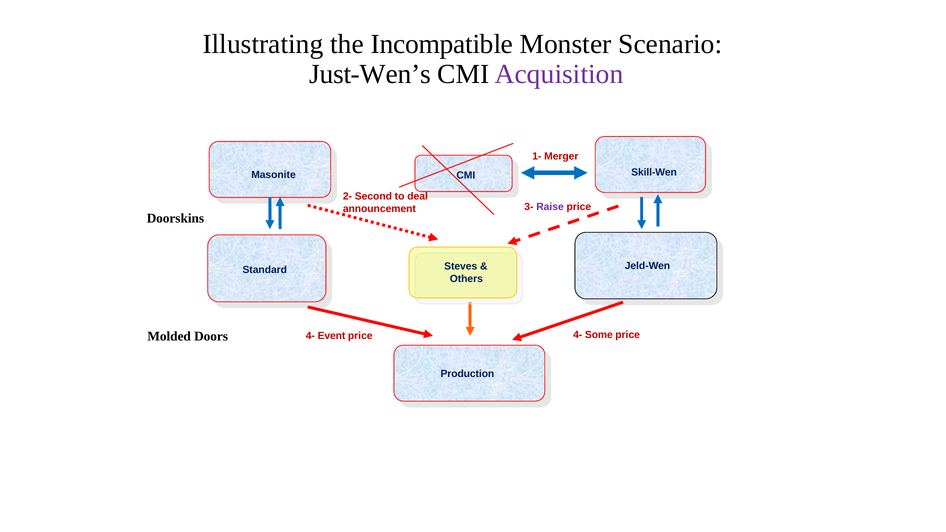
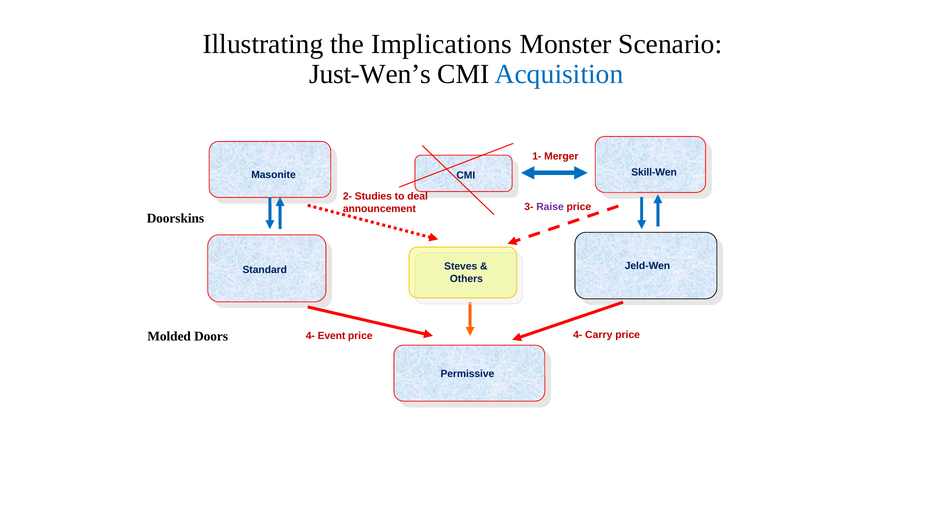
Incompatible: Incompatible -> Implications (442, 44)
Acquisition colour: purple -> blue (559, 74)
Second: Second -> Studies (373, 197)
Some: Some -> Carry (599, 335)
Production: Production -> Permissive (467, 374)
